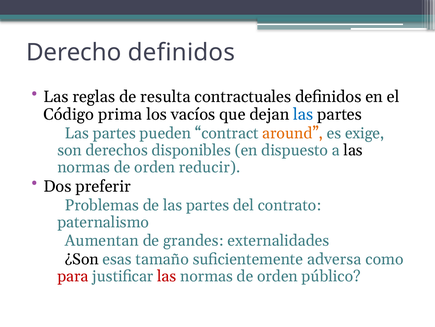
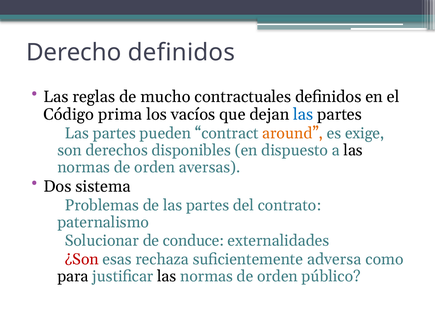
resulta: resulta -> mucho (165, 96)
reducir: reducir -> aversas (210, 167)
preferir: preferir -> sistema (103, 186)
Aumentan: Aumentan -> Solucionar (102, 240)
grandes: grandes -> conduce (193, 240)
¿Son colour: black -> red (82, 259)
tamaño: tamaño -> rechaza (162, 259)
para colour: red -> black (73, 276)
las colour: red -> black (167, 276)
